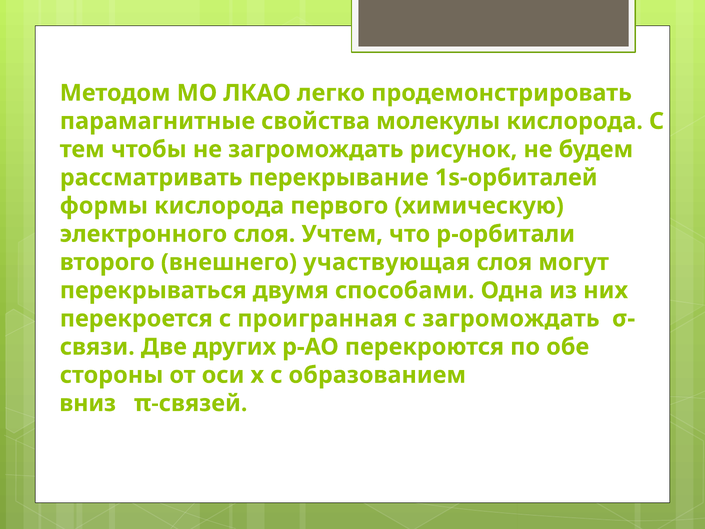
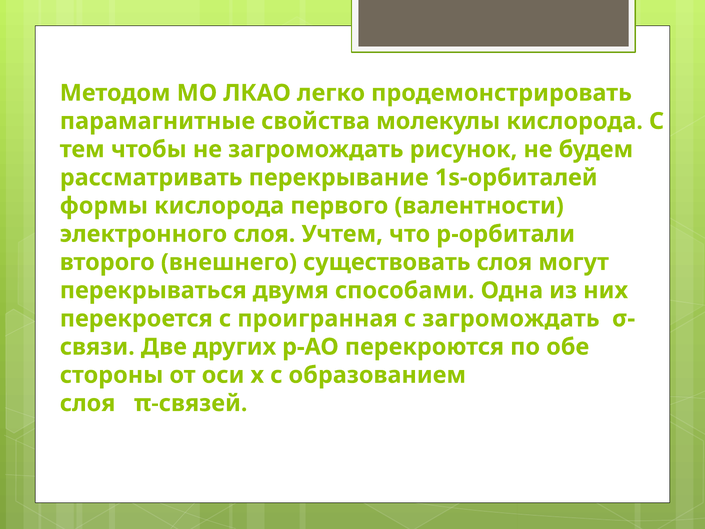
химическую: химическую -> валентности (479, 206)
участвующая: участвующая -> существовать (387, 262)
вниз: вниз -> слоя (88, 403)
